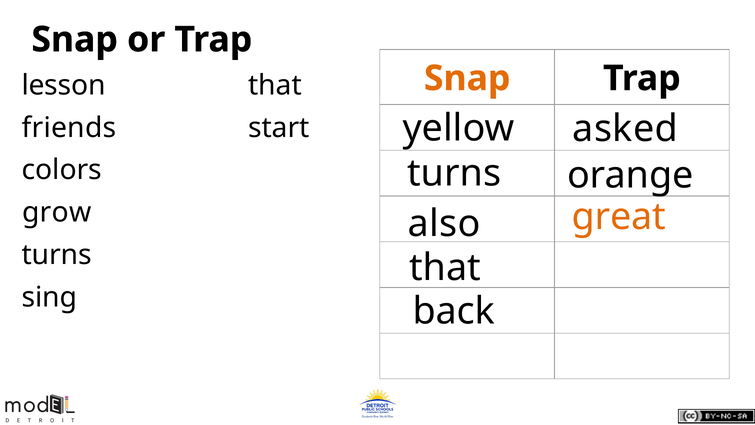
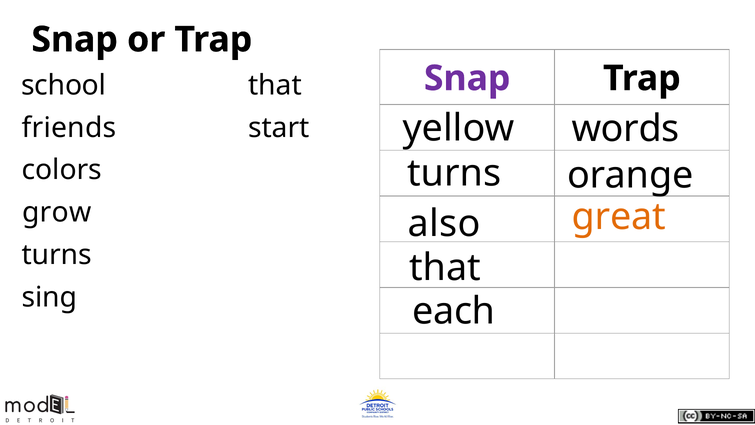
Snap colour: orange -> purple (467, 78)
lesson: lesson -> school (64, 85)
asked: asked -> words (626, 129)
back: back -> each (454, 311)
